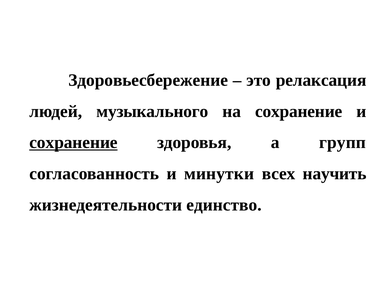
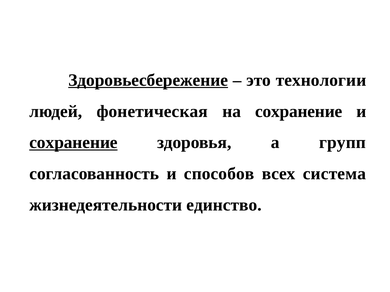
Здоровьесбережение underline: none -> present (148, 80)
релаксация: релаксация -> технологии (321, 80)
музыкального: музыкального -> фонетическая (152, 112)
минутки: минутки -> способов (219, 174)
научить: научить -> система (334, 174)
